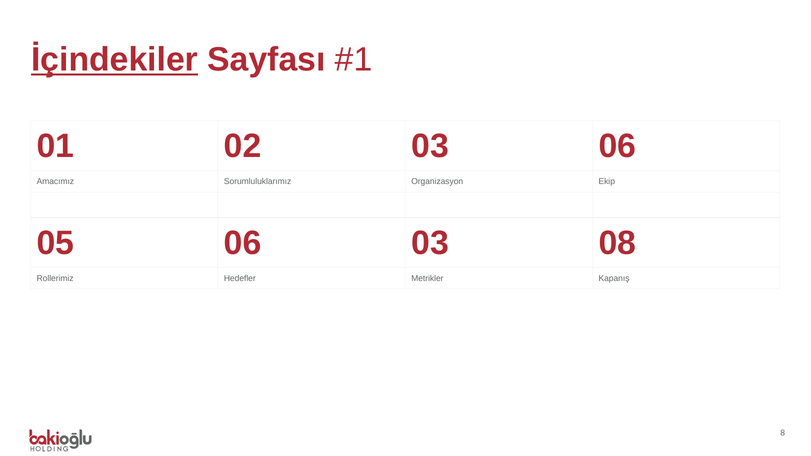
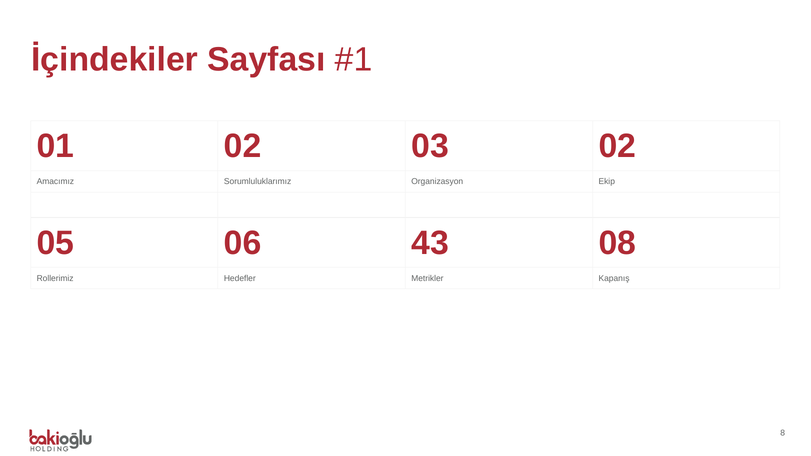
İçindekiler underline: present -> none (115, 60)
03 06: 06 -> 02 (617, 146)
06 03: 03 -> 43 (430, 243)
